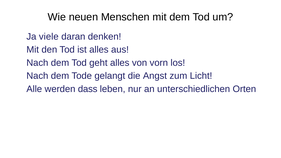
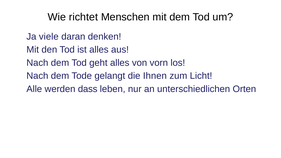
neuen: neuen -> richtet (83, 17)
Angst: Angst -> Ihnen (155, 76)
